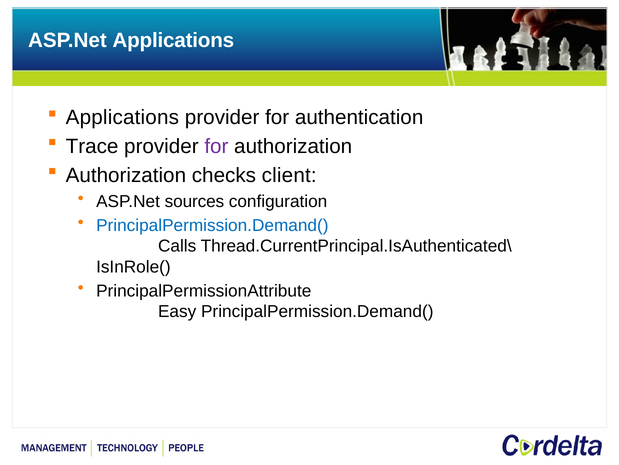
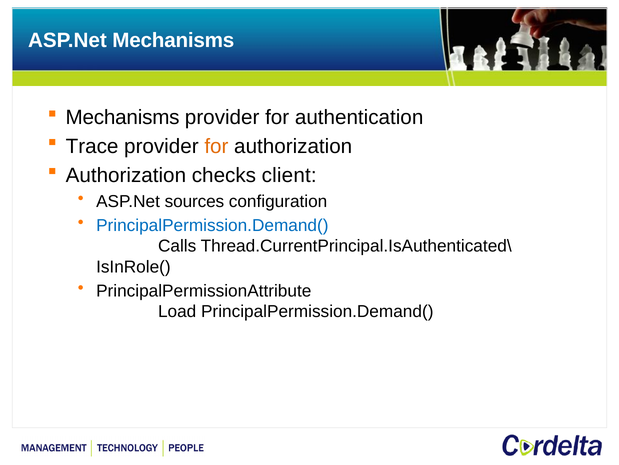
ASP.Net Applications: Applications -> Mechanisms (173, 41)
Applications: Applications -> Mechanisms (123, 117)
for colour: purple -> orange (216, 146)
Easy: Easy -> Load (177, 311)
